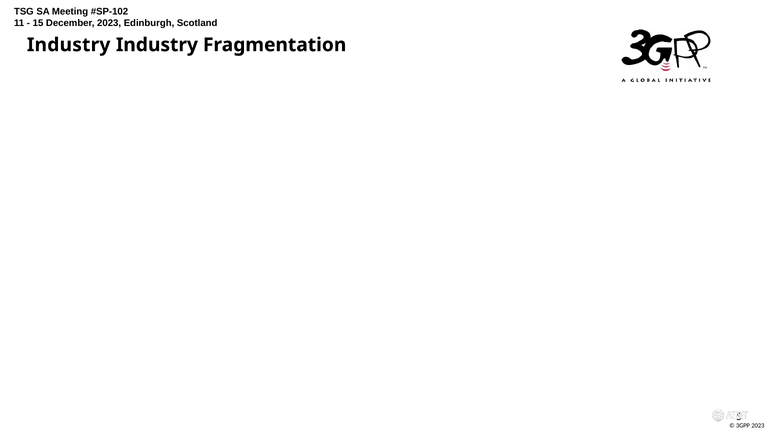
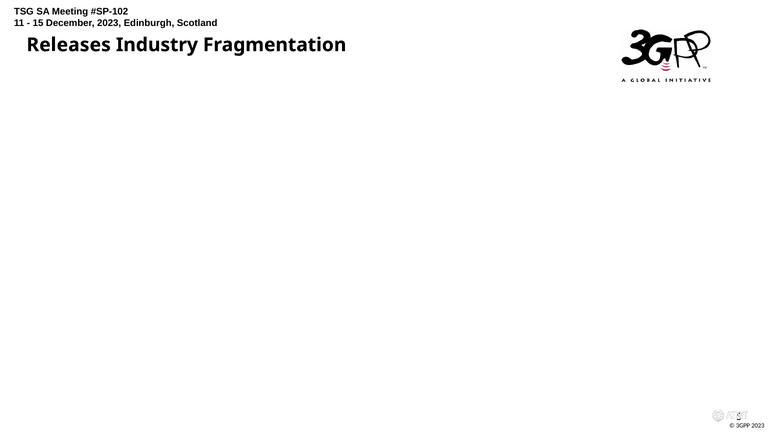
Industry: Industry -> Releases (69, 45)
